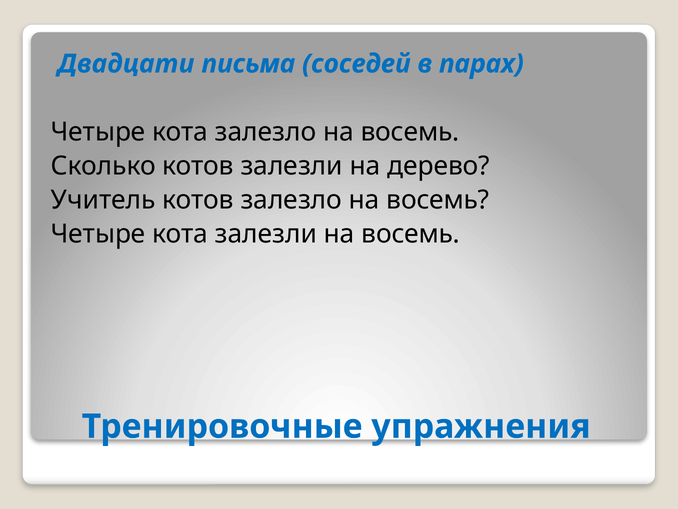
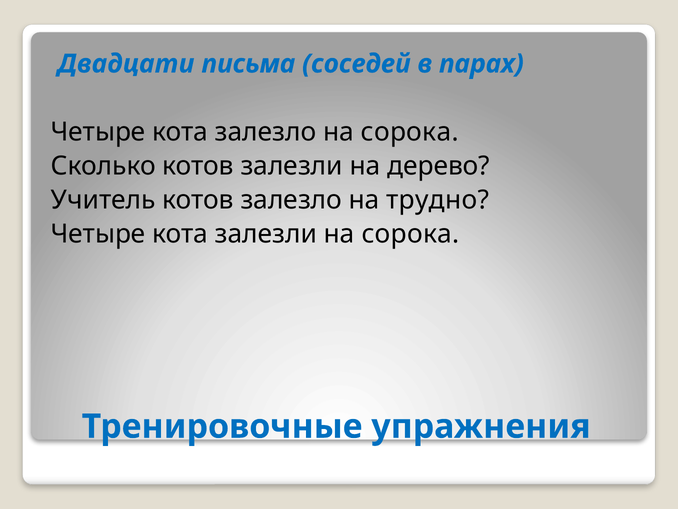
кота залезло на восемь: восемь -> сорока (410, 132)
котов залезло на восемь: восемь -> трудно (438, 200)
залезли на восемь: восемь -> сорока (410, 234)
